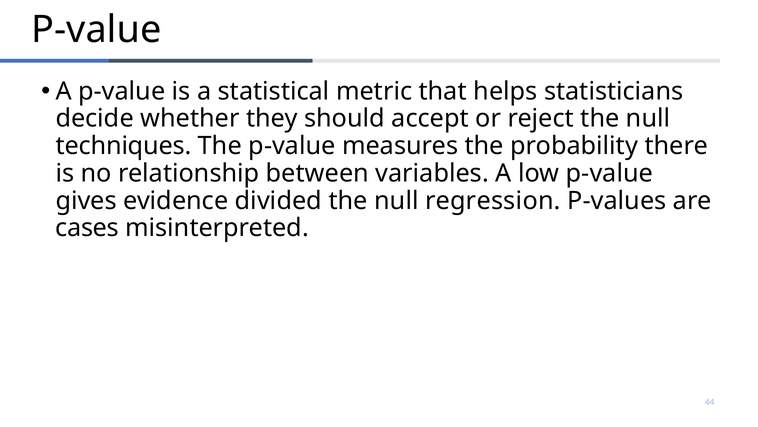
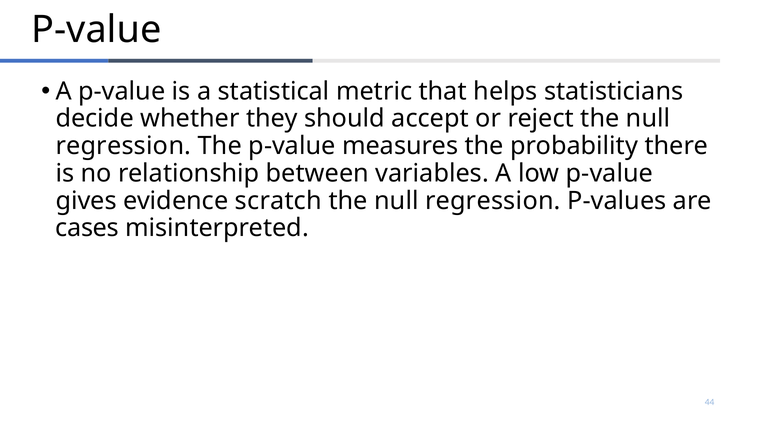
techniques: techniques -> regression (123, 146)
divided: divided -> scratch (278, 200)
